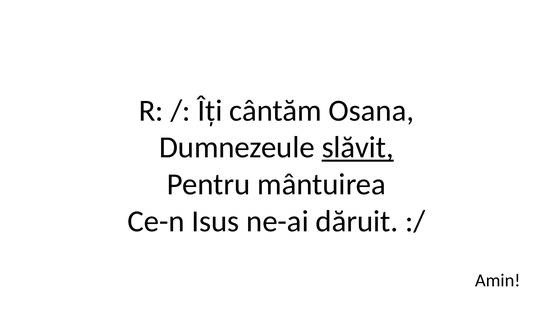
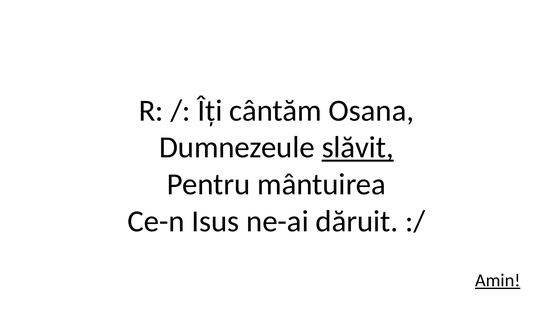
Amin underline: none -> present (498, 280)
